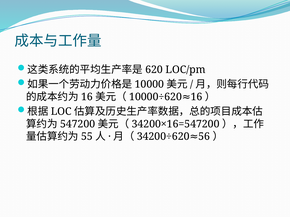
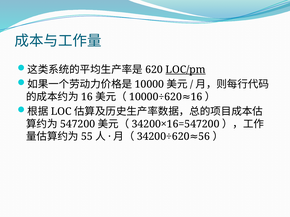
LOC/pm underline: none -> present (186, 70)
